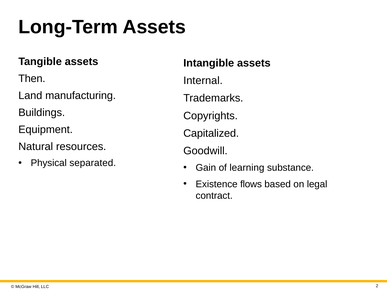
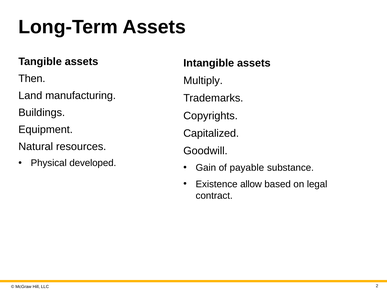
Internal: Internal -> Multiply (203, 81)
separated: separated -> developed (93, 163)
learning: learning -> payable (247, 168)
flows: flows -> allow (251, 184)
